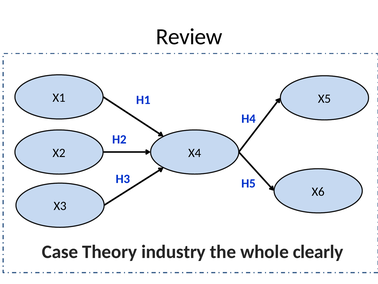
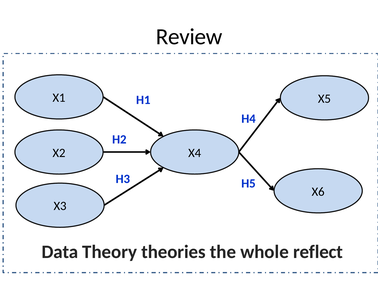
Case: Case -> Data (60, 251)
industry: industry -> theories (173, 251)
clearly: clearly -> reflect (318, 251)
